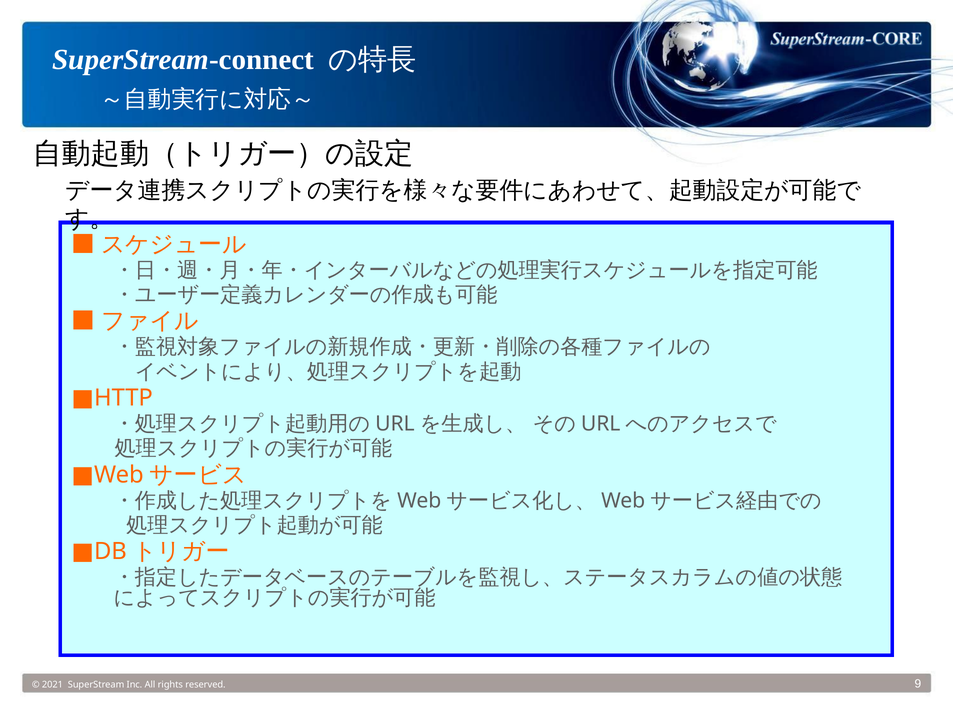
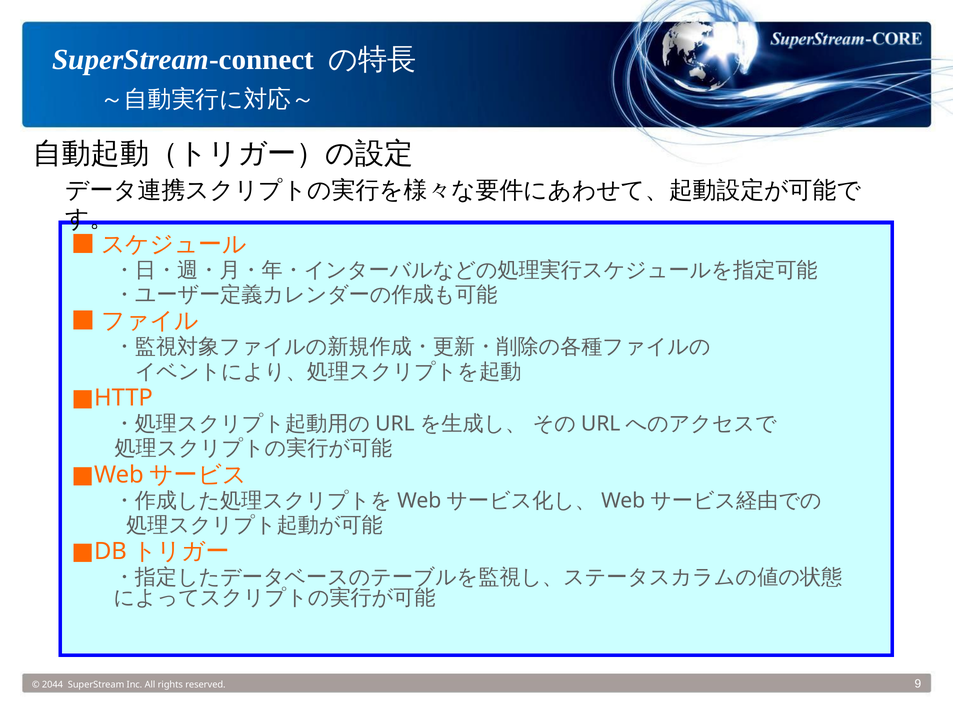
2021: 2021 -> 2044 (52, 684)
